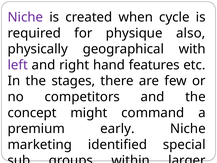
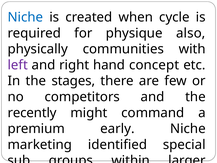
Niche colour: purple -> blue (25, 17)
geographical: geographical -> communities (123, 49)
features: features -> concept (154, 65)
concept: concept -> recently (32, 113)
